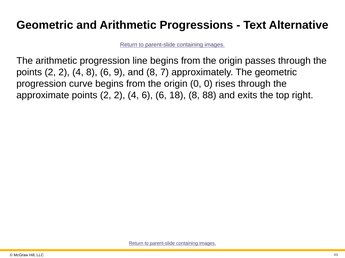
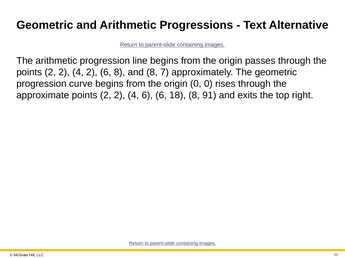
4 8: 8 -> 2 (92, 72)
6 9: 9 -> 8 (119, 72)
88: 88 -> 91 (209, 95)
